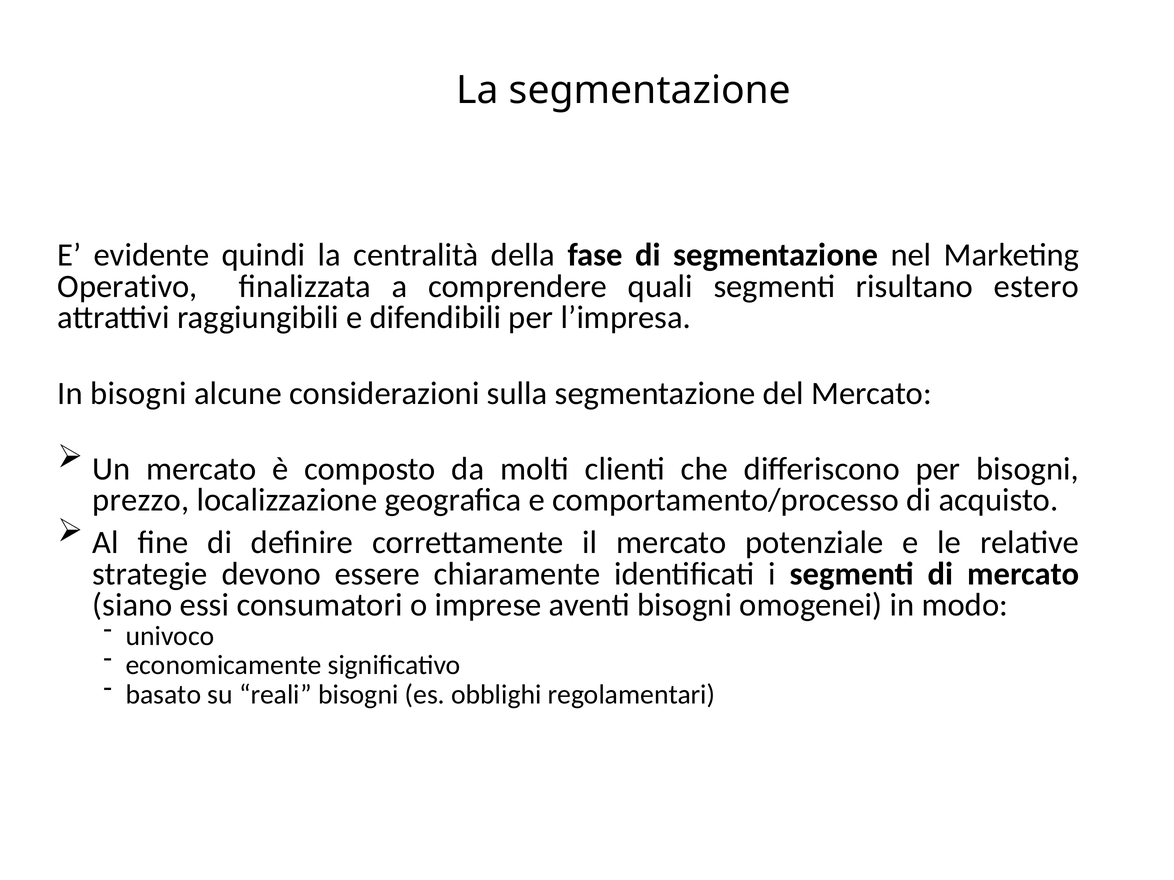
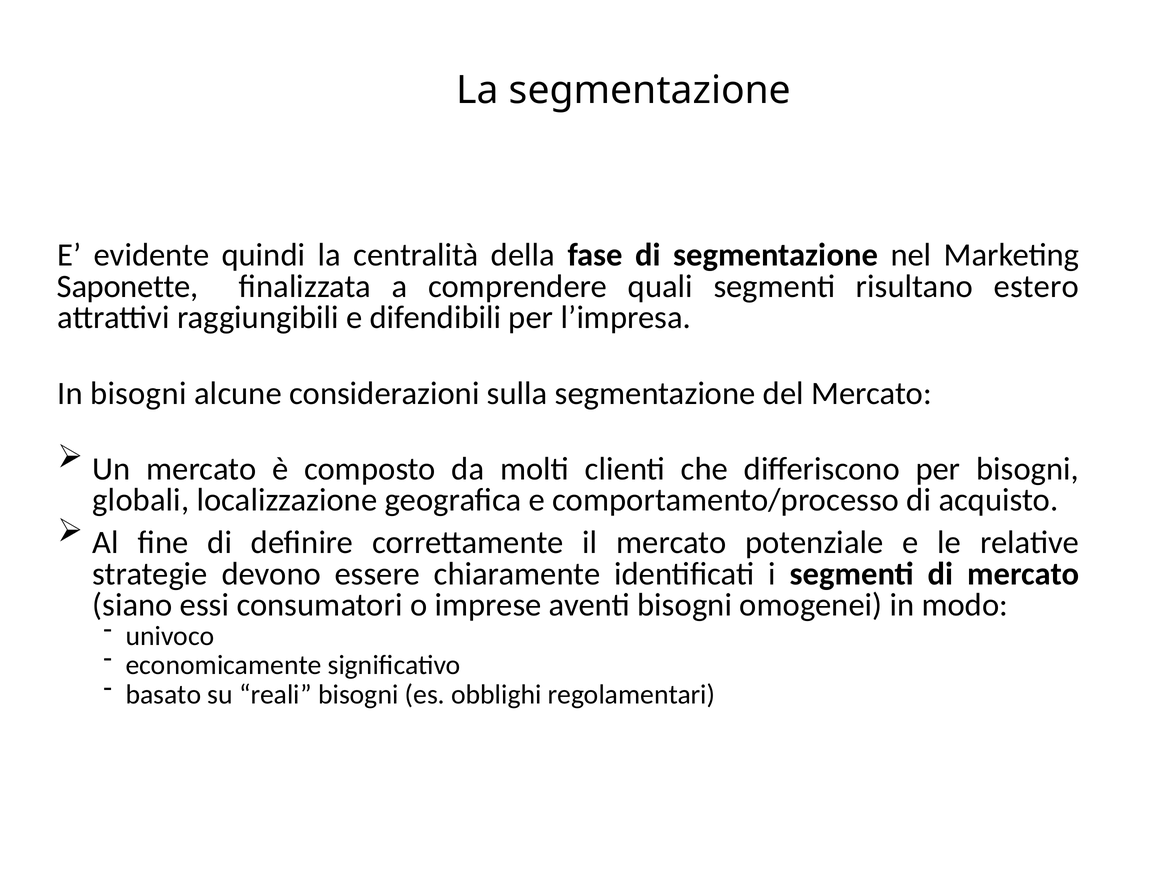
Operativo: Operativo -> Saponette (128, 286)
prezzo: prezzo -> globali (141, 500)
